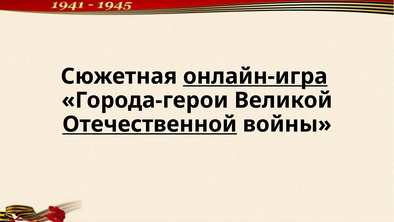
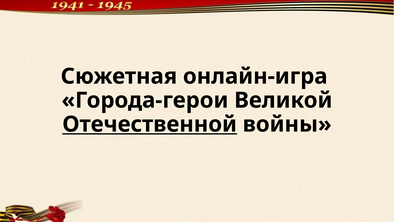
онлайн-игра underline: present -> none (255, 76)
